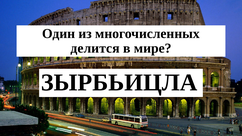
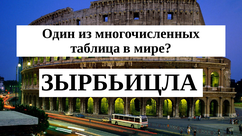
делится: делится -> таблица (95, 48)
